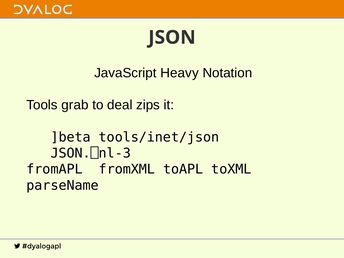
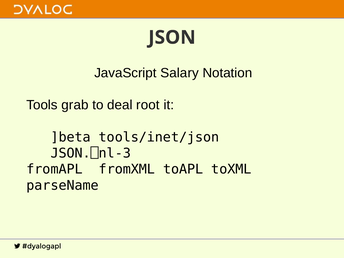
Heavy: Heavy -> Salary (180, 73)
zips: zips -> root (148, 105)
